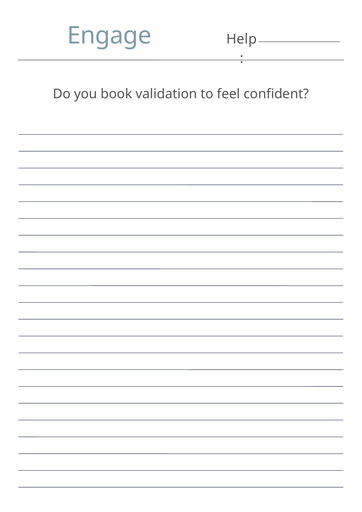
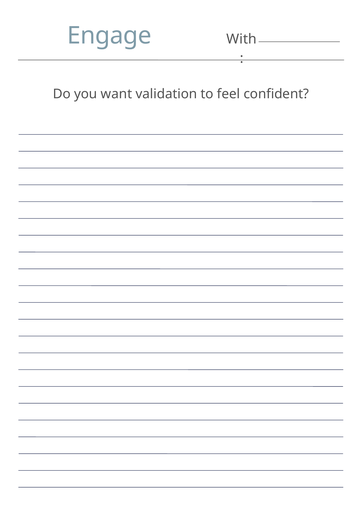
Help: Help -> With (242, 39)
book: book -> want (116, 94)
